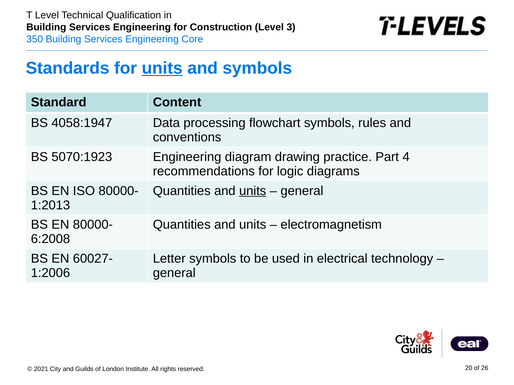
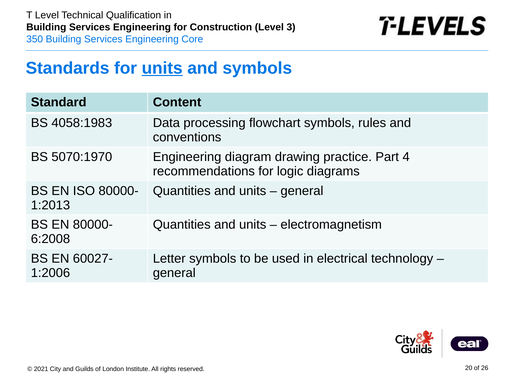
4058:1947: 4058:1947 -> 4058:1983 (82, 123)
5070:1923: 5070:1923 -> 5070:1970 (82, 157)
units underline: present -> none (253, 191)
